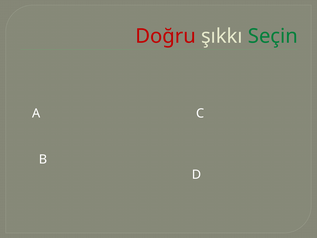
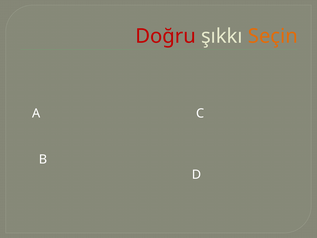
Seçin colour: green -> orange (273, 36)
